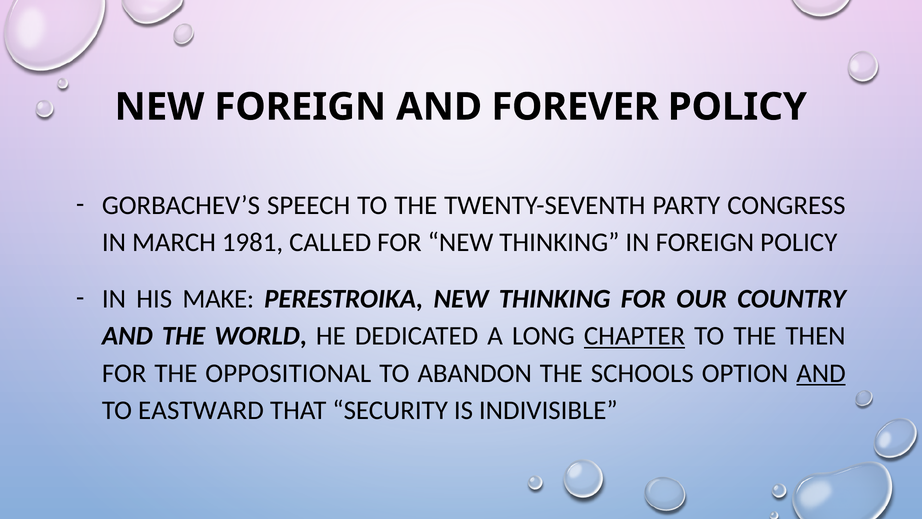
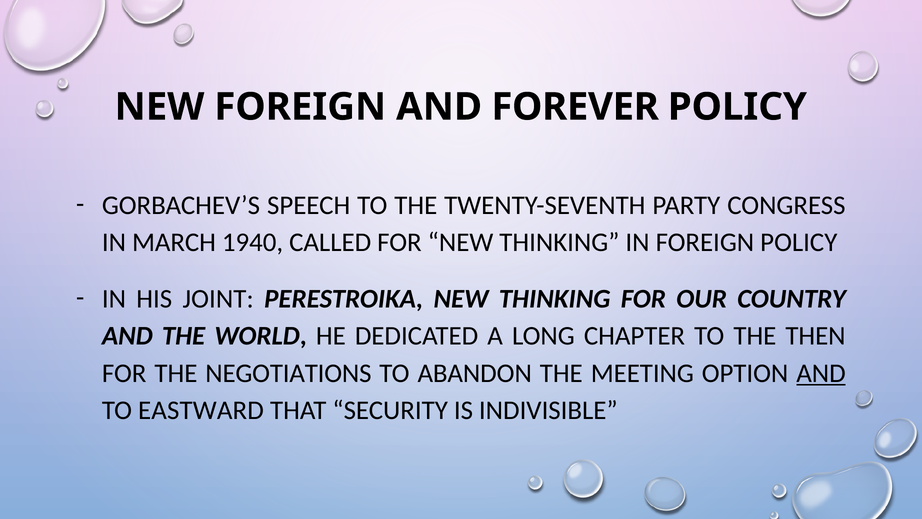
1981: 1981 -> 1940 (253, 242)
MAKE: MAKE -> JOINT (218, 299)
CHAPTER underline: present -> none (634, 336)
OPPOSITIONAL: OPPOSITIONAL -> NEGOTIATIONS (288, 373)
SCHOOLS: SCHOOLS -> MEETING (642, 373)
